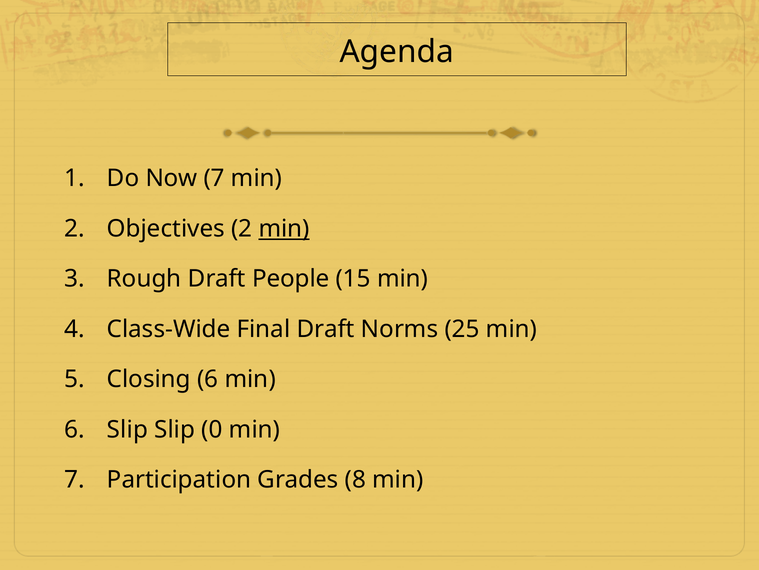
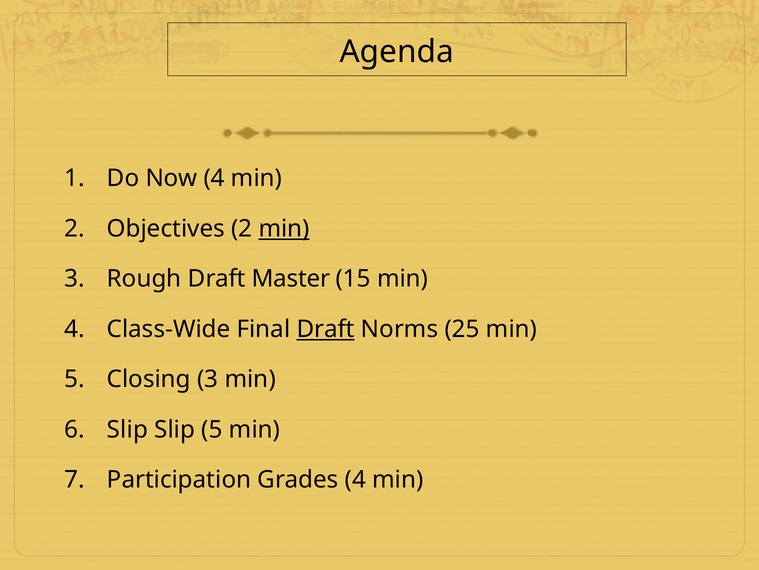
Now 7: 7 -> 4 (214, 178)
People: People -> Master (291, 279)
Draft underline: none -> present (326, 329)
Closing 6: 6 -> 3 (208, 379)
Slip 0: 0 -> 5 (212, 429)
Grades 8: 8 -> 4 (355, 479)
